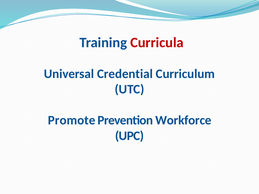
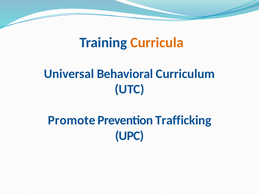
Curricula colour: red -> orange (157, 43)
Credential: Credential -> Behavioral (125, 74)
Workforce: Workforce -> Trafficking (183, 120)
